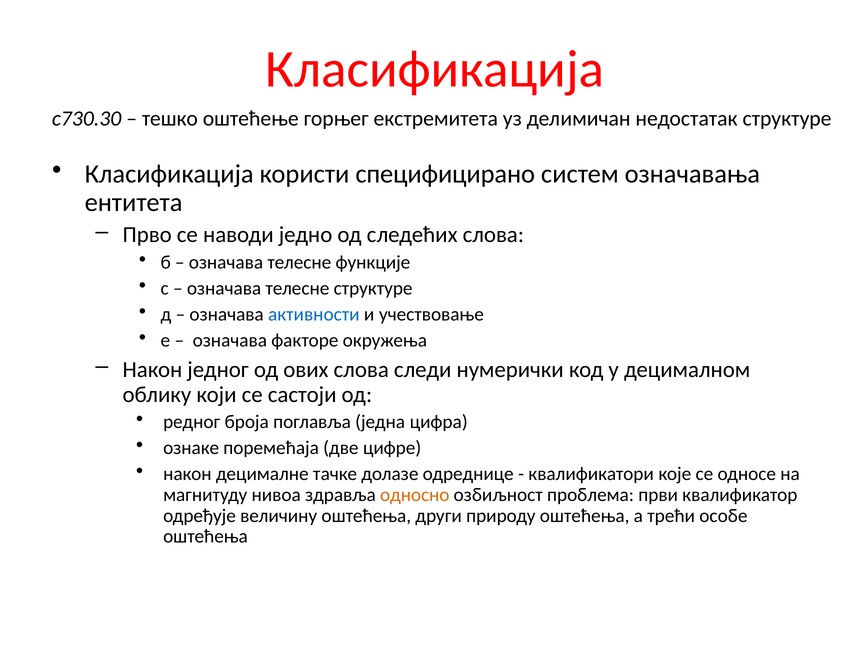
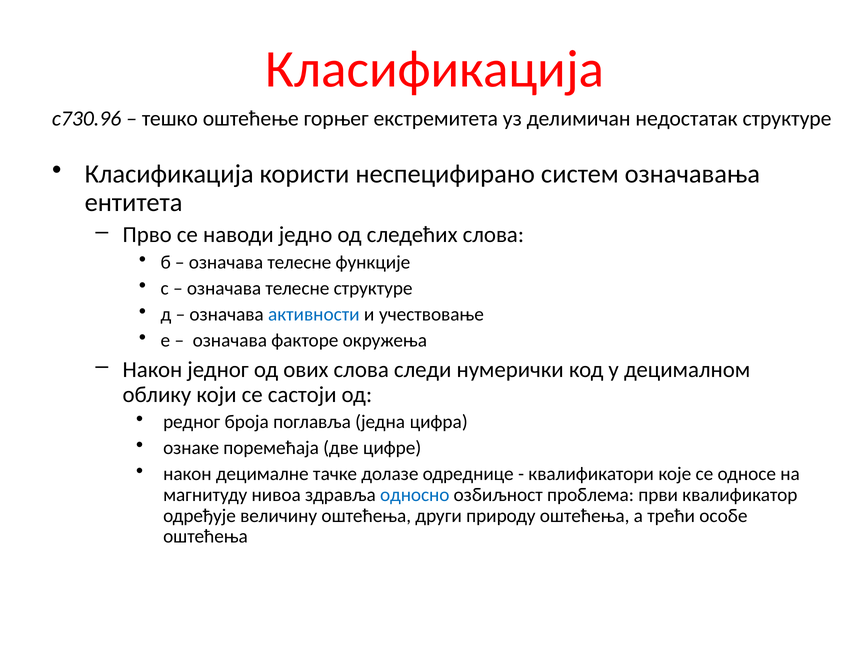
с730.30: с730.30 -> с730.96 (87, 119)
специфицирано: специфицирано -> неспецифирано (445, 174)
односно colour: orange -> blue (415, 495)
